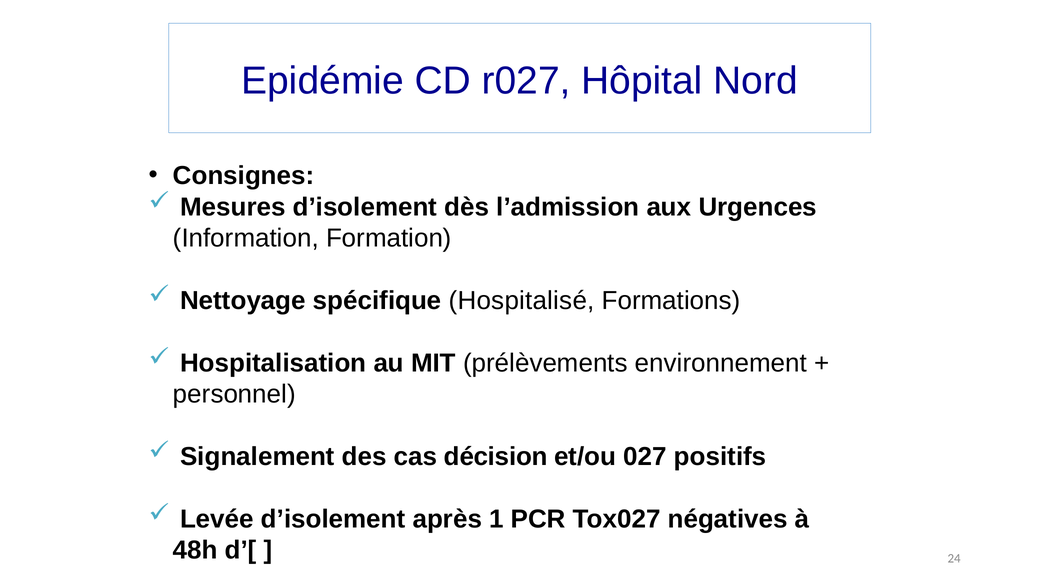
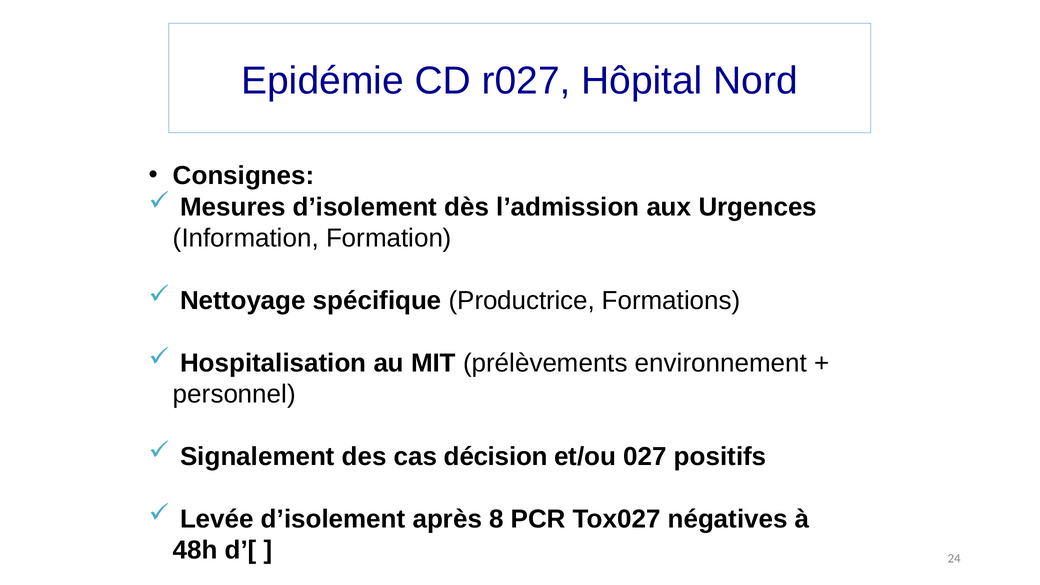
Hospitalisé: Hospitalisé -> Productrice (522, 301)
1: 1 -> 8 (496, 519)
